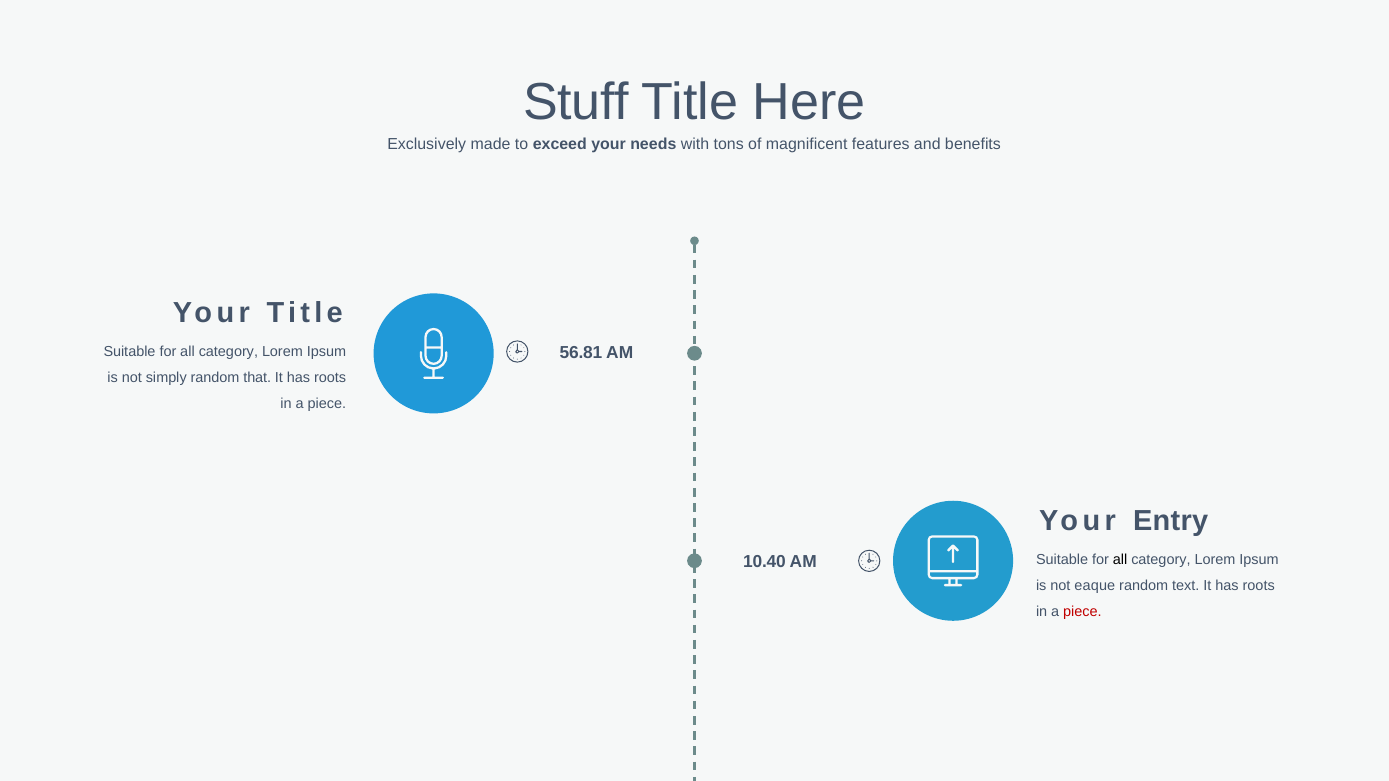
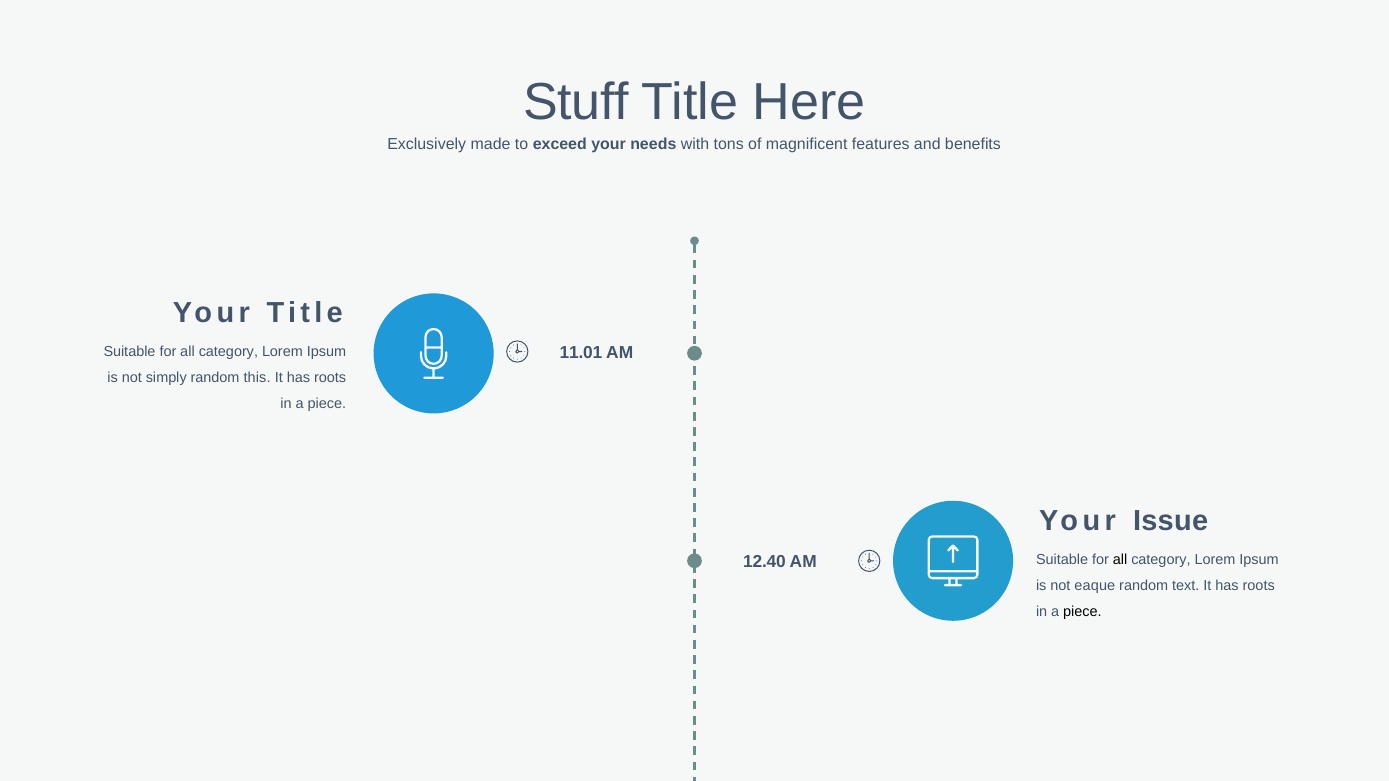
56.81: 56.81 -> 11.01 (581, 353)
that: that -> this (257, 378)
Entry: Entry -> Issue (1171, 521)
10.40: 10.40 -> 12.40 (764, 562)
piece colour: red -> black (1082, 612)
